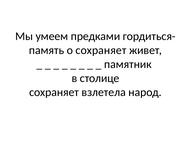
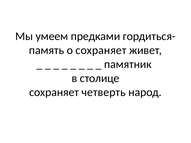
взлетела: взлетела -> четверть (104, 92)
